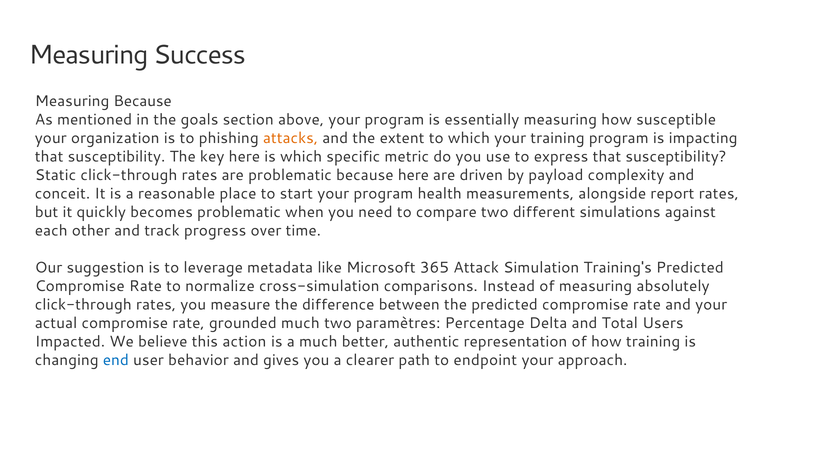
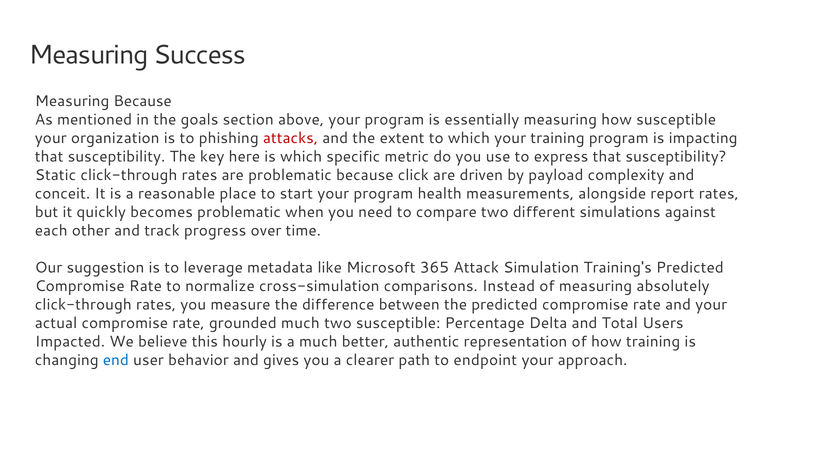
attacks colour: orange -> red (291, 138)
because here: here -> click (413, 175)
two paramètres: paramètres -> susceptible (398, 323)
action: action -> hourly (245, 342)
